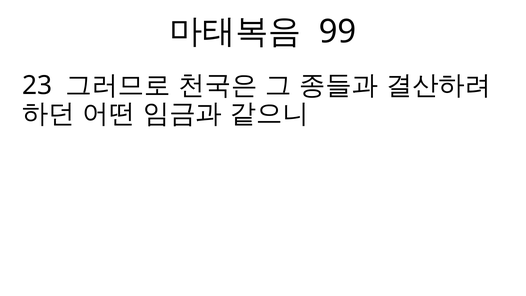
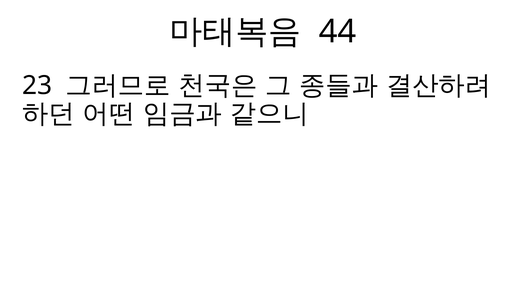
99: 99 -> 44 (338, 32)
